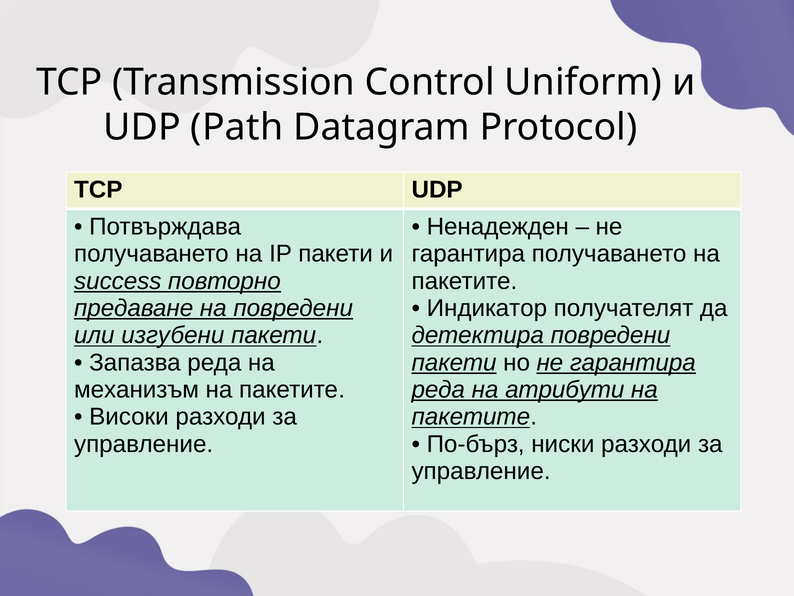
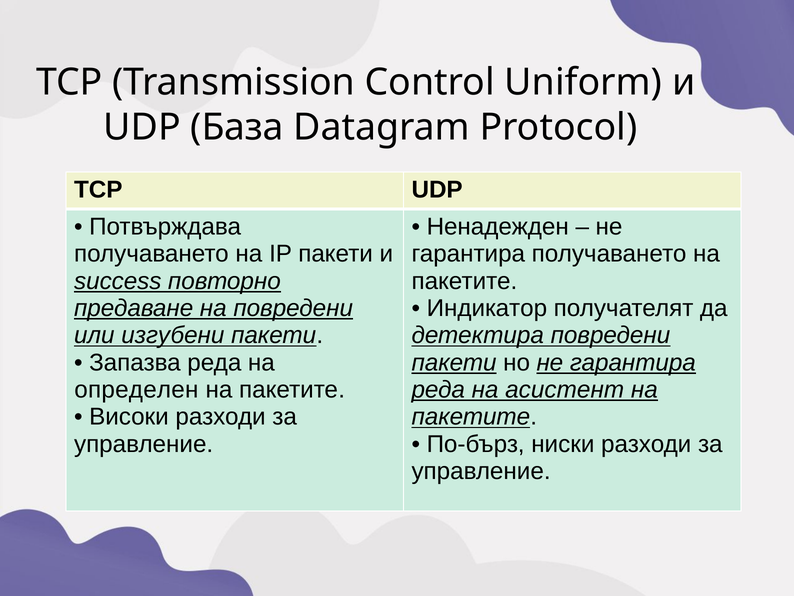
Path: Path -> База (237, 127)
механизъм: механизъм -> определен (136, 389)
атрибути: атрибути -> асистент (565, 389)
